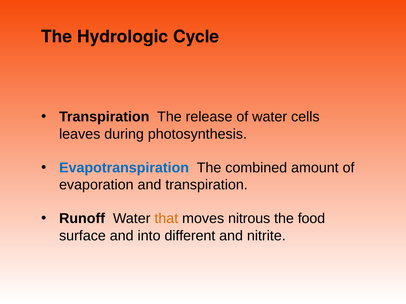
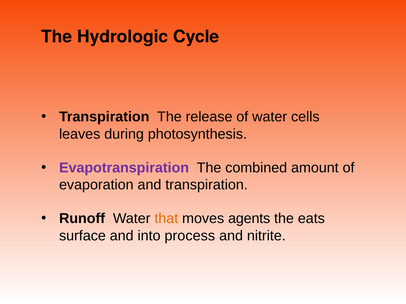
Evapotranspiration colour: blue -> purple (124, 168)
nitrous: nitrous -> agents (249, 219)
food: food -> eats (311, 219)
different: different -> process (190, 236)
